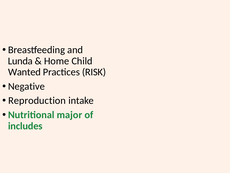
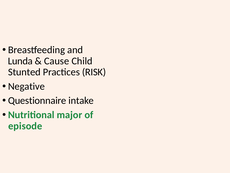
Home: Home -> Cause (57, 61)
Wanted: Wanted -> Stunted (24, 72)
Reproduction: Reproduction -> Questionnaire (37, 100)
includes: includes -> episode (25, 126)
